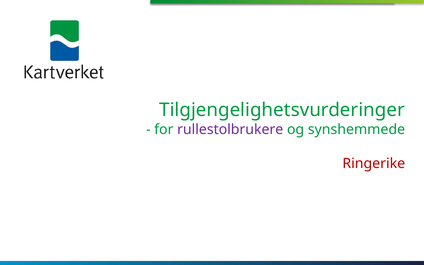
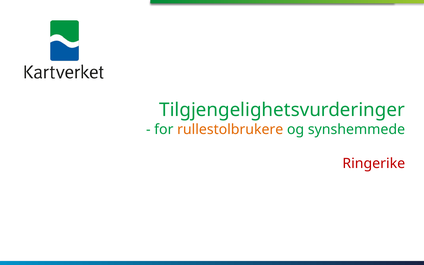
rullestolbrukere colour: purple -> orange (230, 130)
